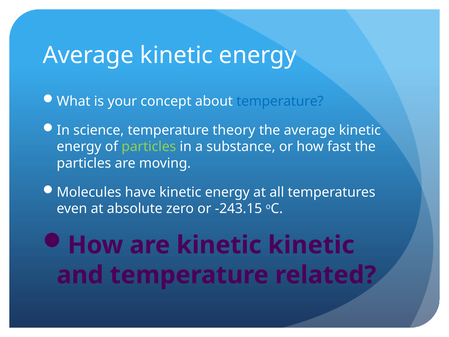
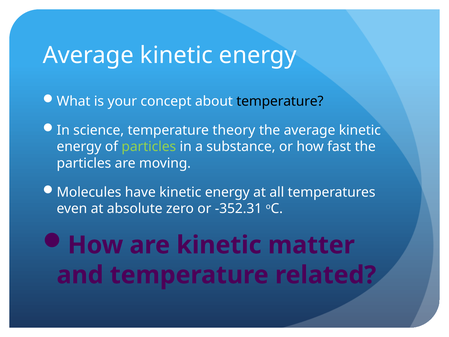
temperature colour: blue -> black (280, 101)
-243.15: -243.15 -> -352.31 (239, 208)
kinetic kinetic: kinetic -> matter (311, 245)
